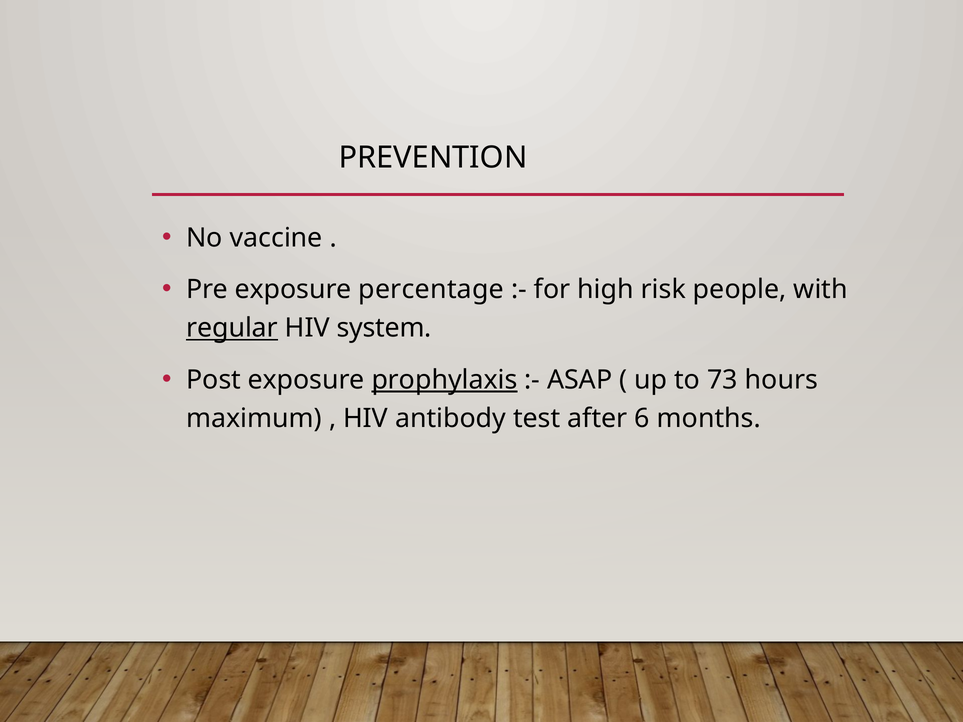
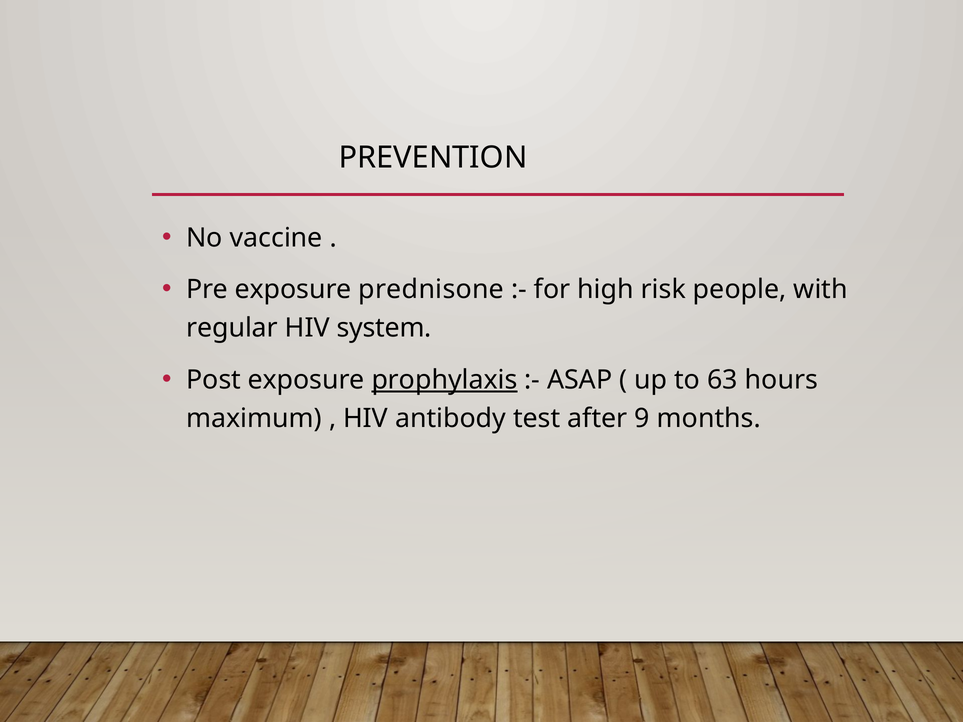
percentage: percentage -> prednisone (431, 290)
regular underline: present -> none (232, 328)
73: 73 -> 63 (722, 380)
6: 6 -> 9 (642, 419)
